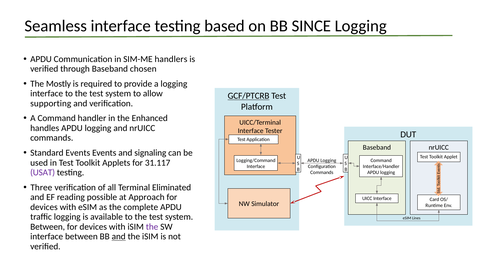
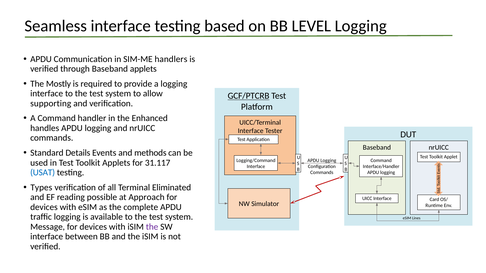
SINCE: SINCE -> LEVEL (311, 26)
Baseband chosen: chosen -> applets (143, 69)
Standard Events: Events -> Details (78, 153)
signaling: signaling -> methods (150, 153)
USAT colour: purple -> blue (43, 173)
Three: Three -> Types (41, 188)
Between: Between -> Message (48, 227)
and underline: present -> none (119, 237)
